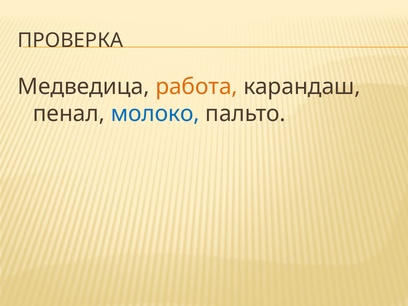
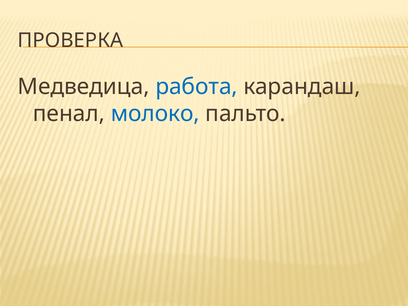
работа colour: orange -> blue (197, 87)
